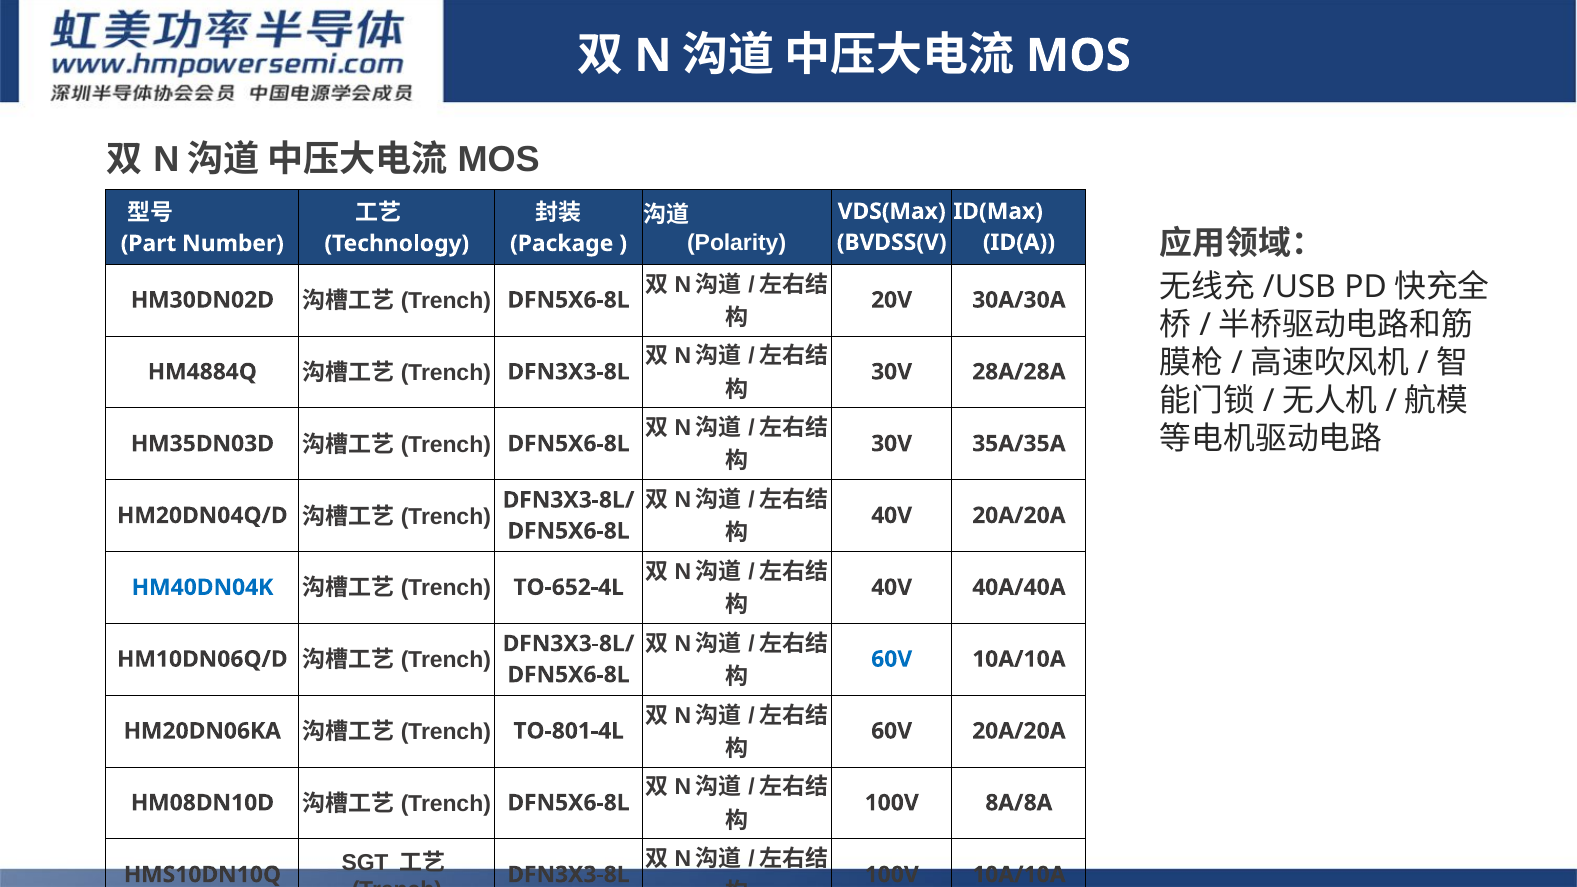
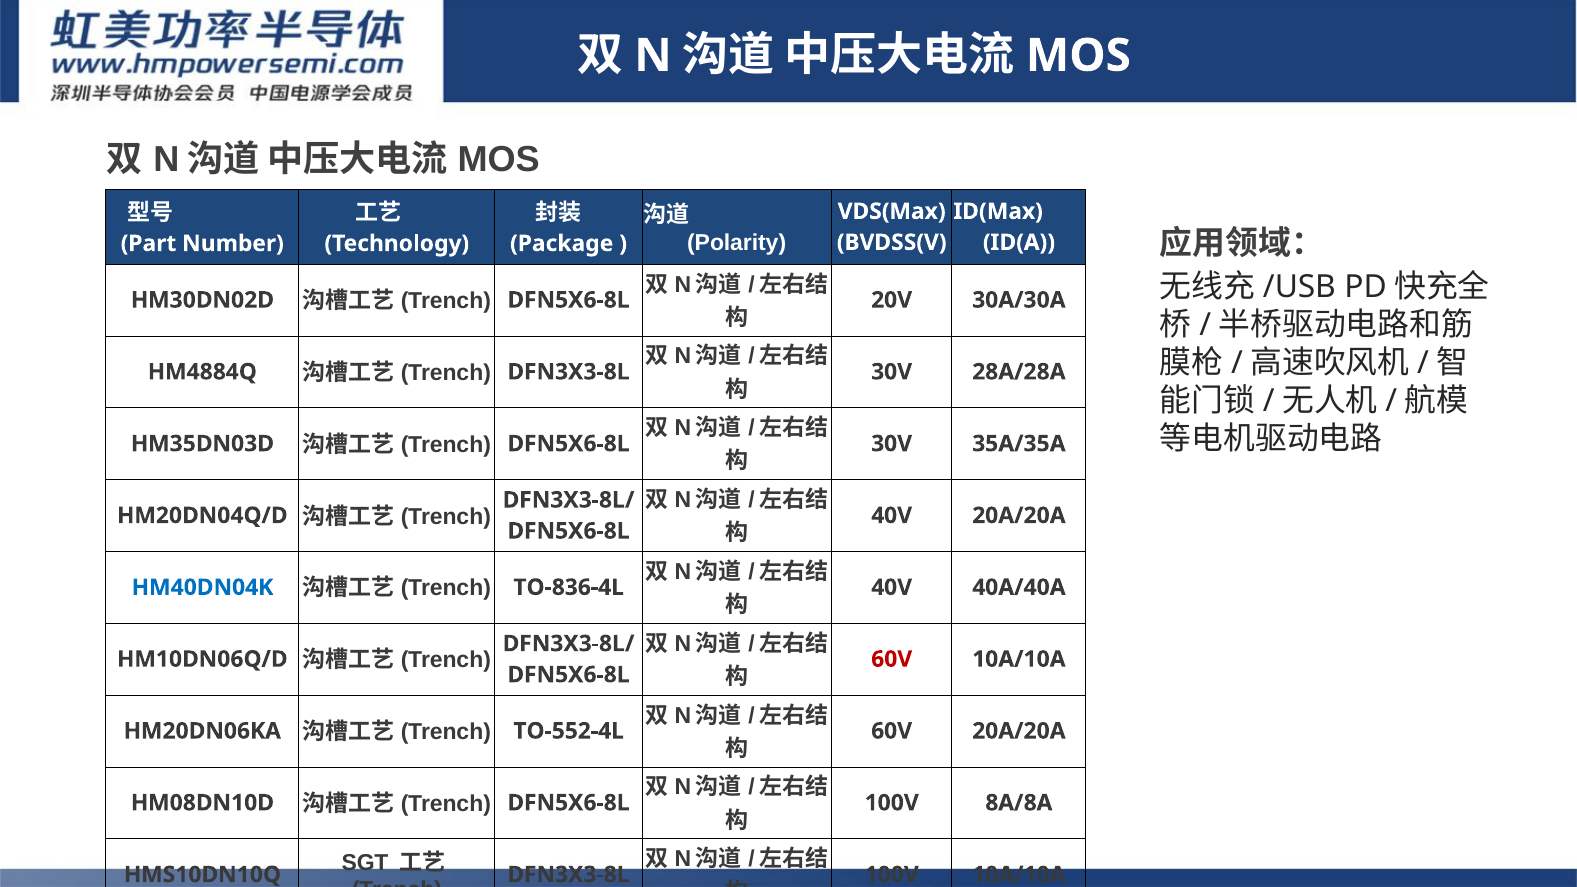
TO-652-4L: TO-652-4L -> TO-836-4L (569, 587)
60V colour: blue -> red (892, 659)
TO-801-4L: TO-801-4L -> TO-552-4L (569, 731)
